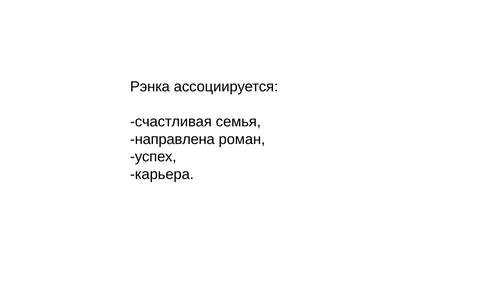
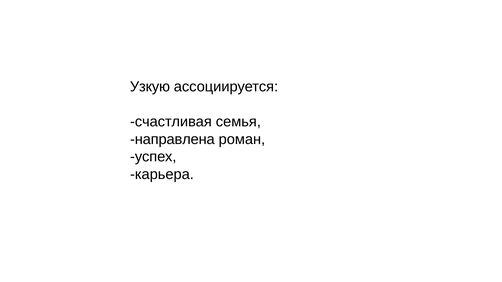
Рэнка: Рэнка -> Узкую (150, 87)
